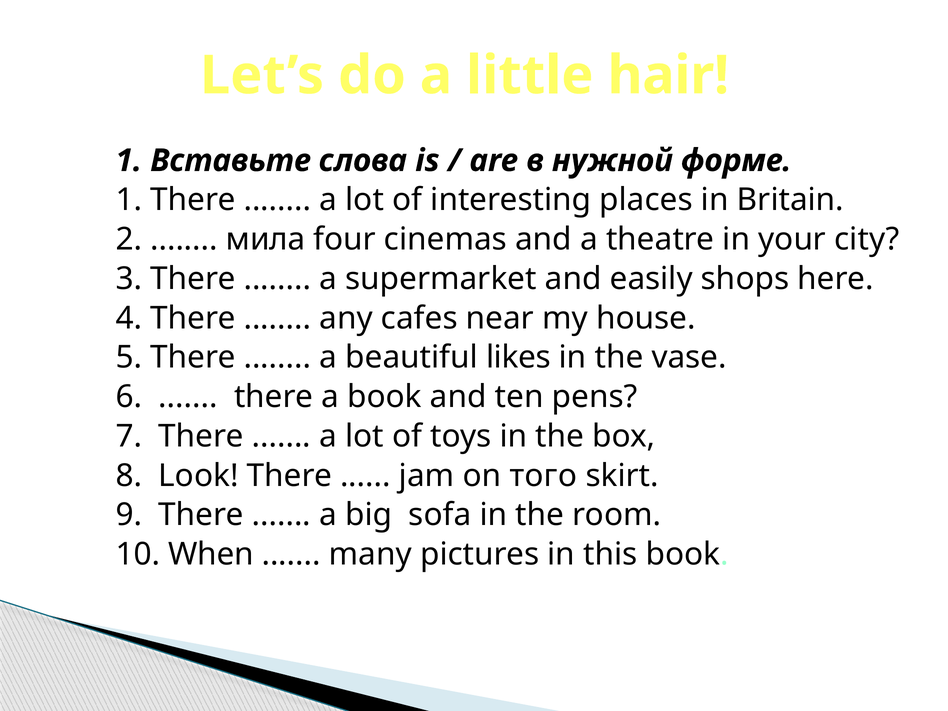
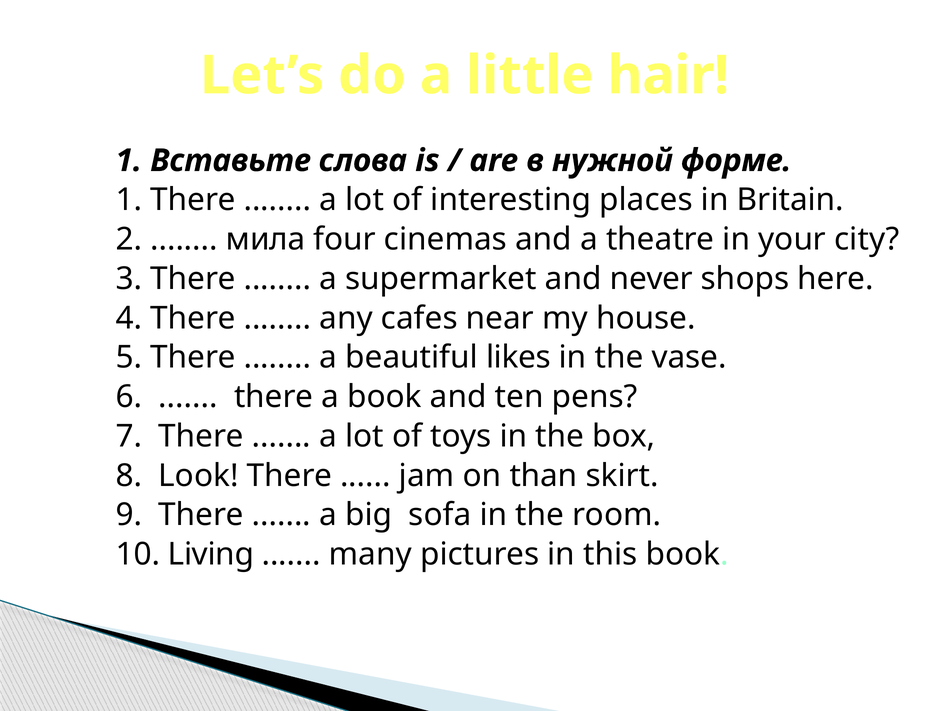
easily: easily -> never (651, 279)
того: того -> than (543, 476)
When: When -> Living (211, 554)
